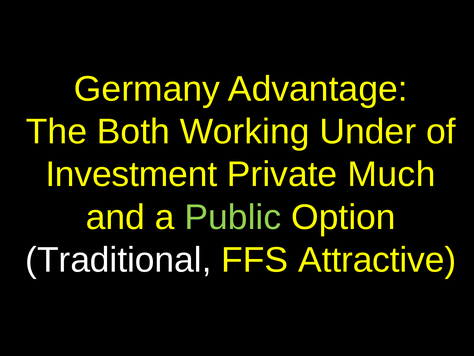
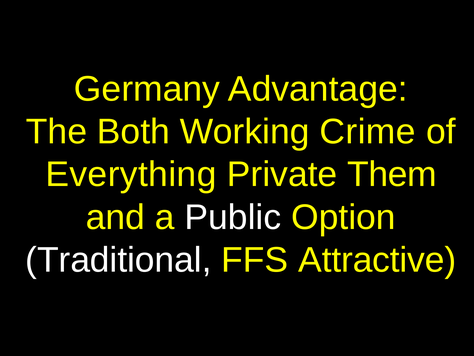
Under: Under -> Crime (368, 132)
Investment: Investment -> Everything (131, 174)
Much: Much -> Them (392, 174)
Public colour: light green -> white (233, 217)
